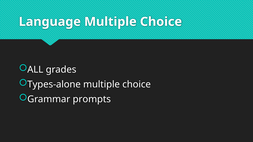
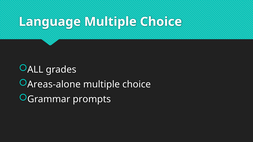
Types-alone: Types-alone -> Areas-alone (54, 85)
